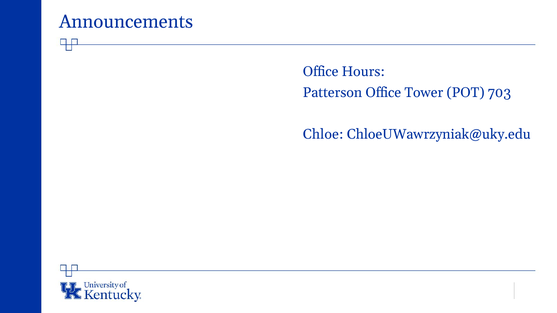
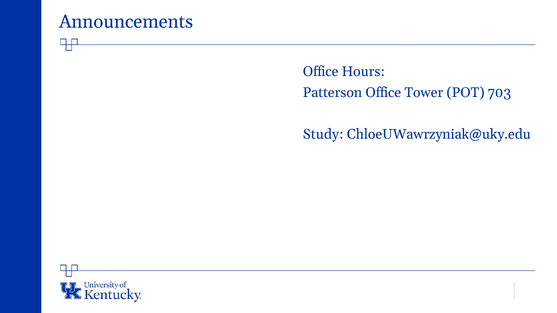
Chloe: Chloe -> Study (323, 134)
